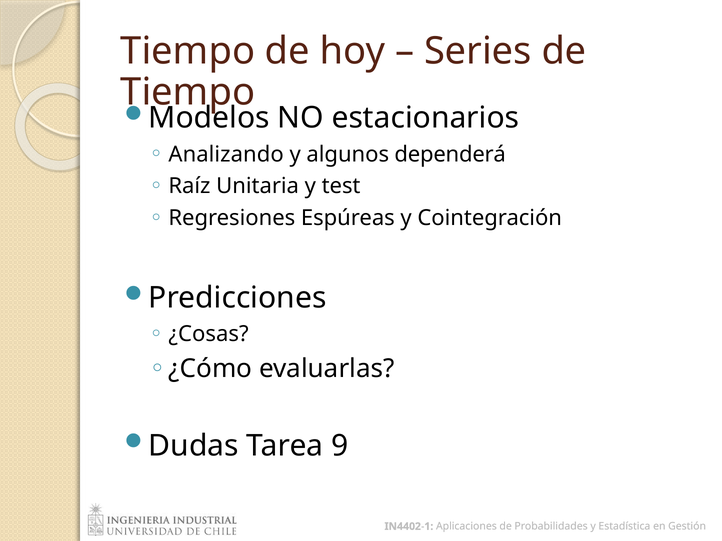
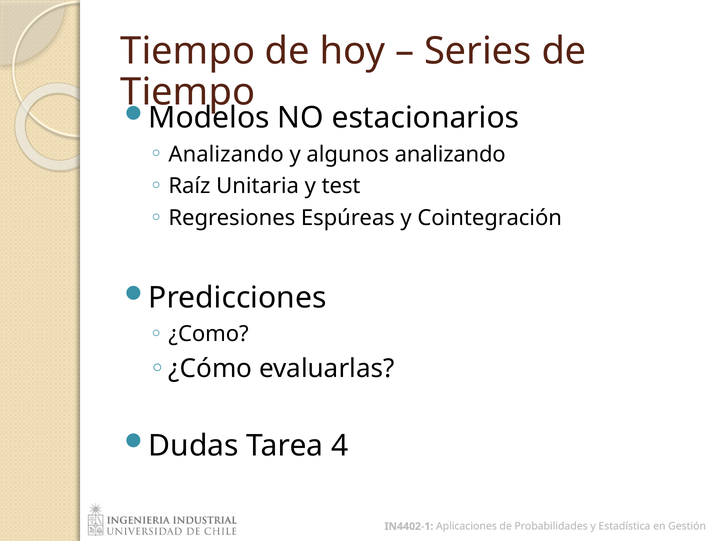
algunos dependerá: dependerá -> analizando (450, 154)
¿Cosas: ¿Cosas -> ¿Como (209, 335)
9: 9 -> 4 (340, 446)
